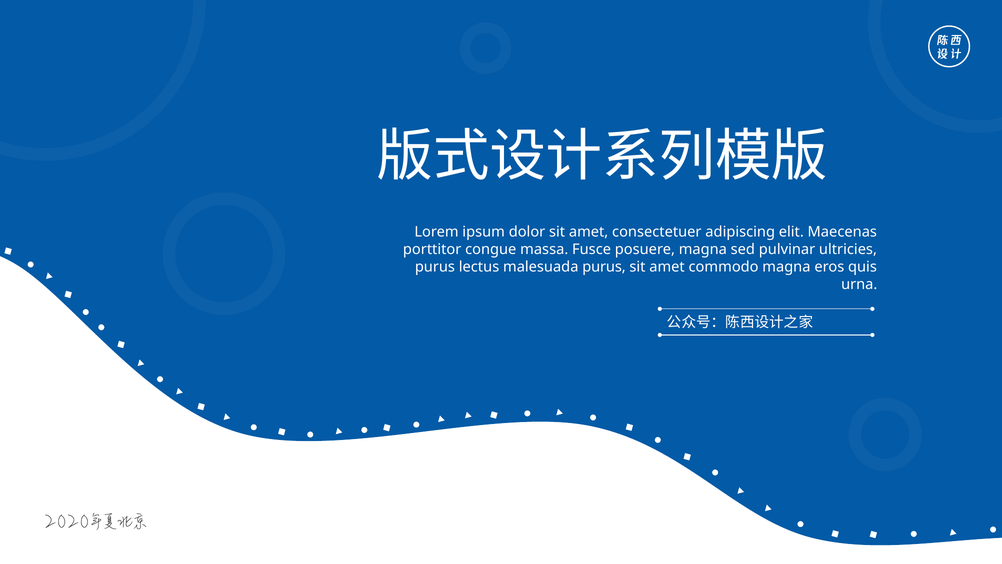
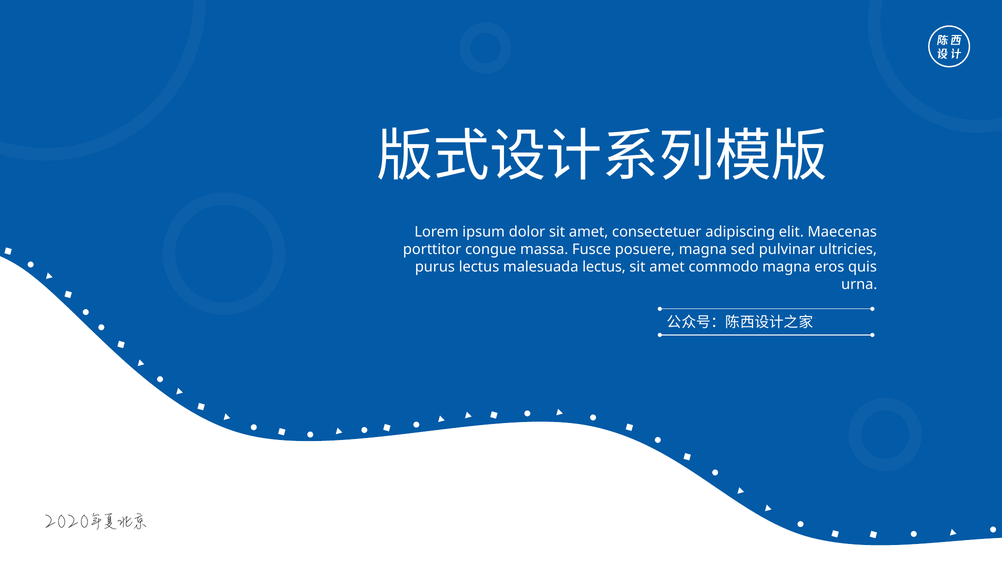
malesuada purus: purus -> lectus (604, 267)
